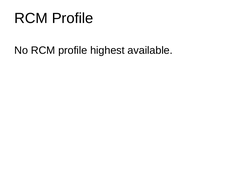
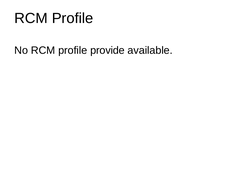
highest: highest -> provide (107, 50)
